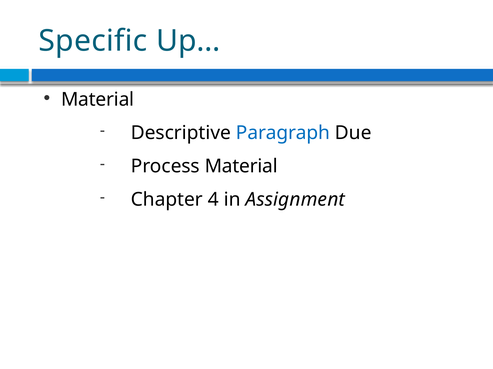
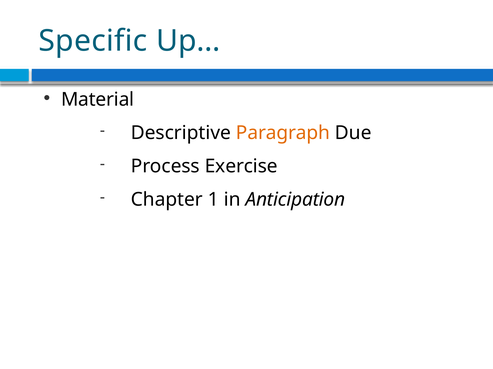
Paragraph colour: blue -> orange (283, 133)
Process Material: Material -> Exercise (241, 167)
4: 4 -> 1 (213, 200)
Assignment: Assignment -> Anticipation (295, 200)
